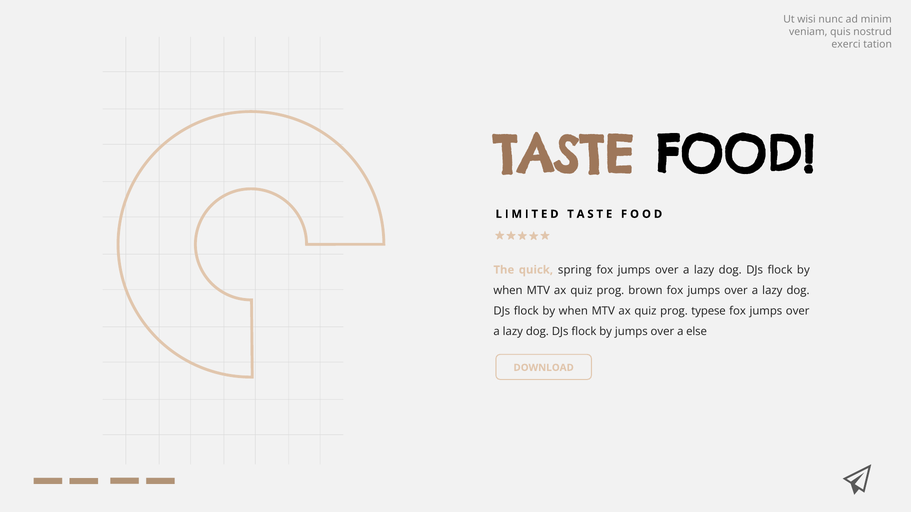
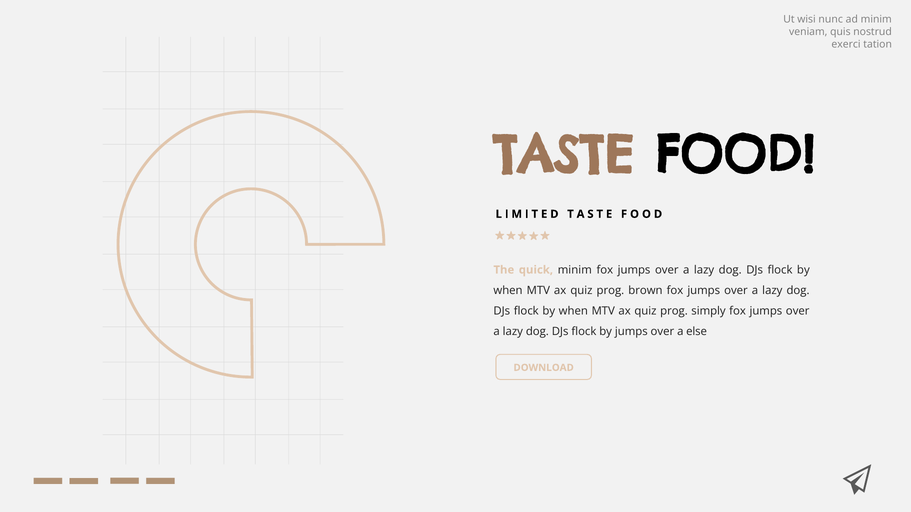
quick spring: spring -> minim (575, 270)
typese: typese -> simply (709, 311)
